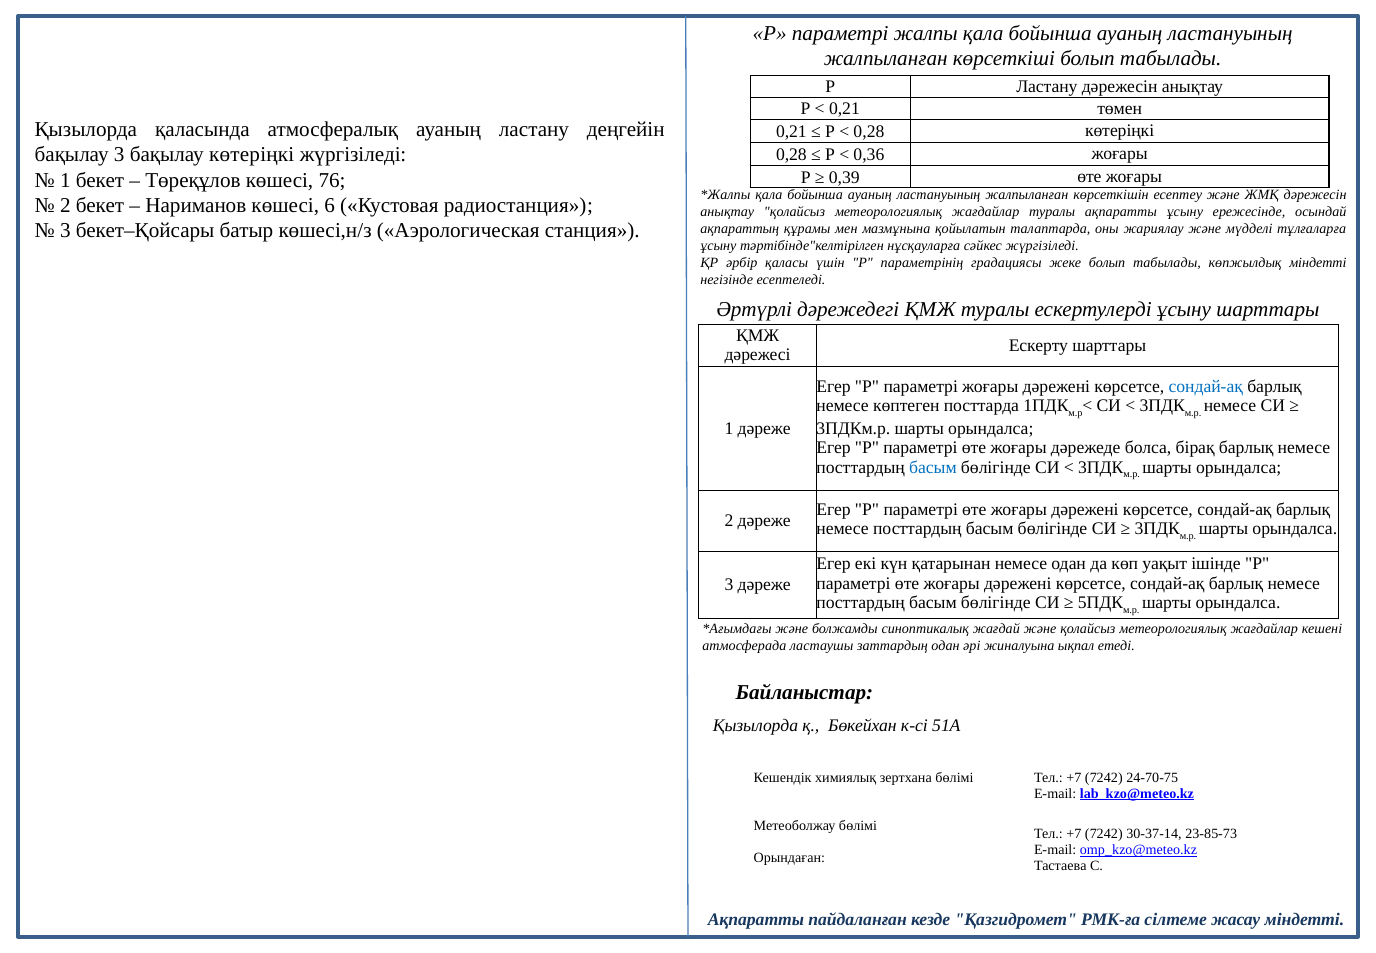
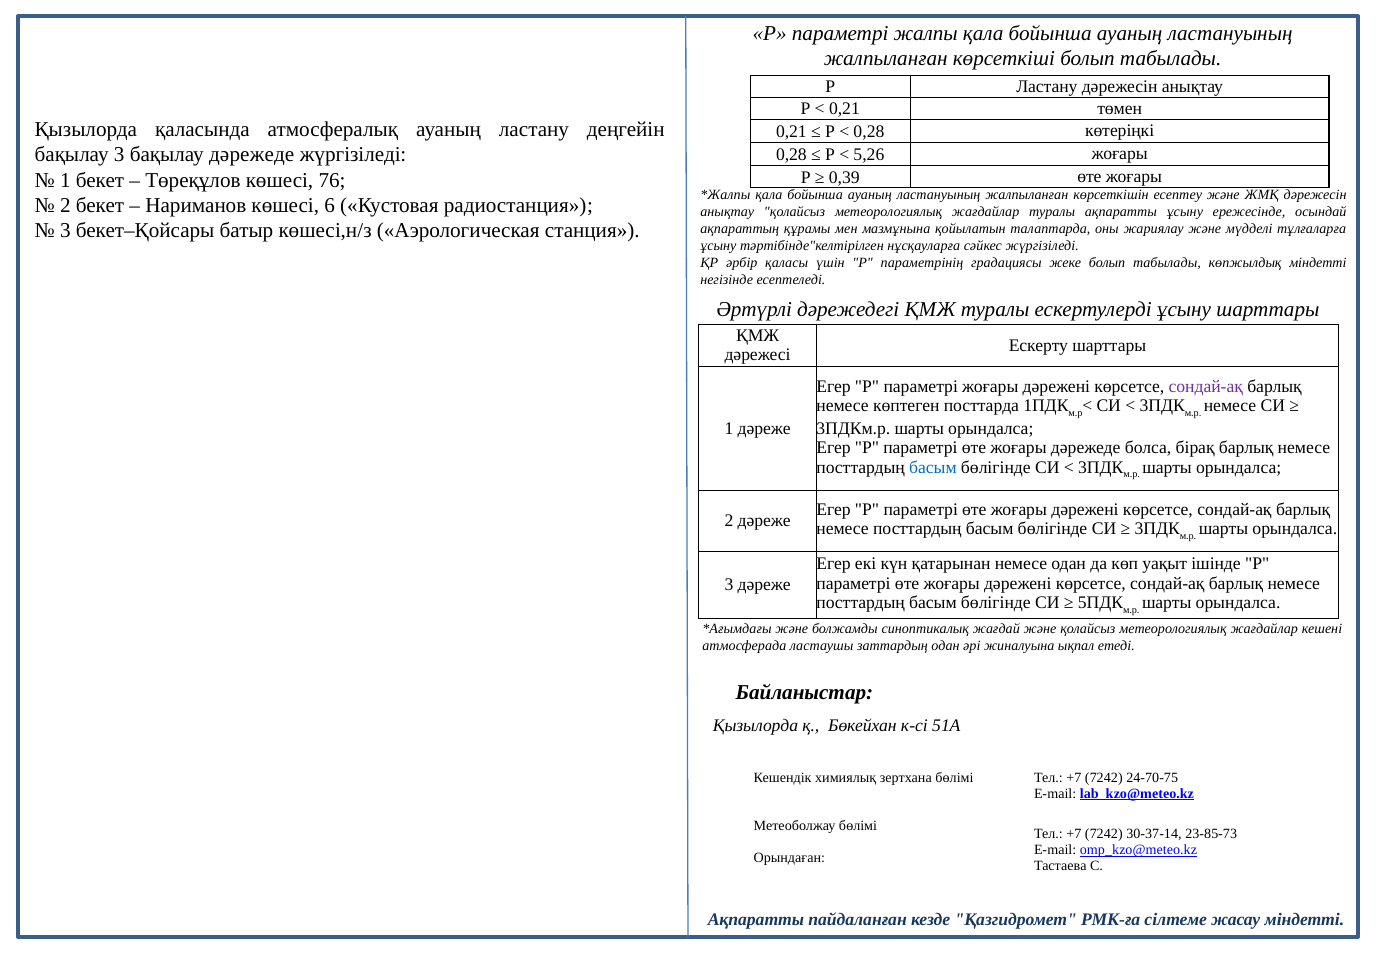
бақылау көтеріңкі: көтеріңкі -> дәрежеде (252, 155)
0,36: 0,36 -> 5,26 (869, 154)
сондай-ақ colour: blue -> purple (1206, 386)
